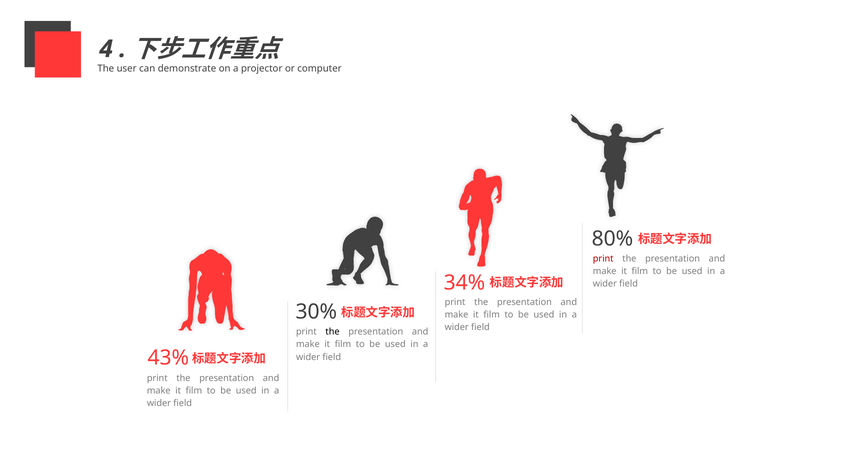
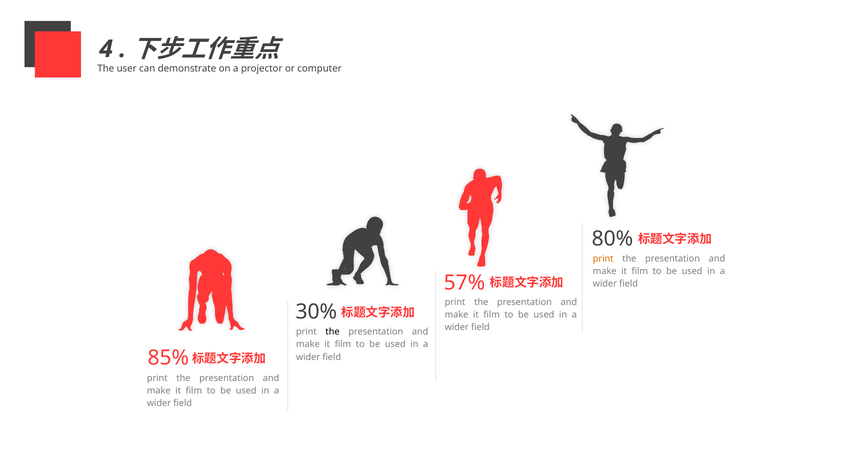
print colour: red -> orange (603, 259)
34%: 34% -> 57% (464, 283)
43%: 43% -> 85% (168, 358)
